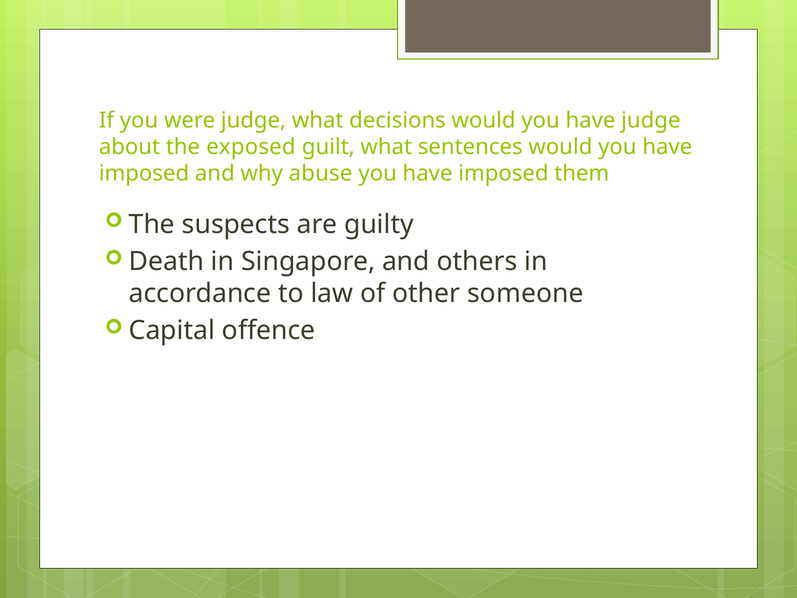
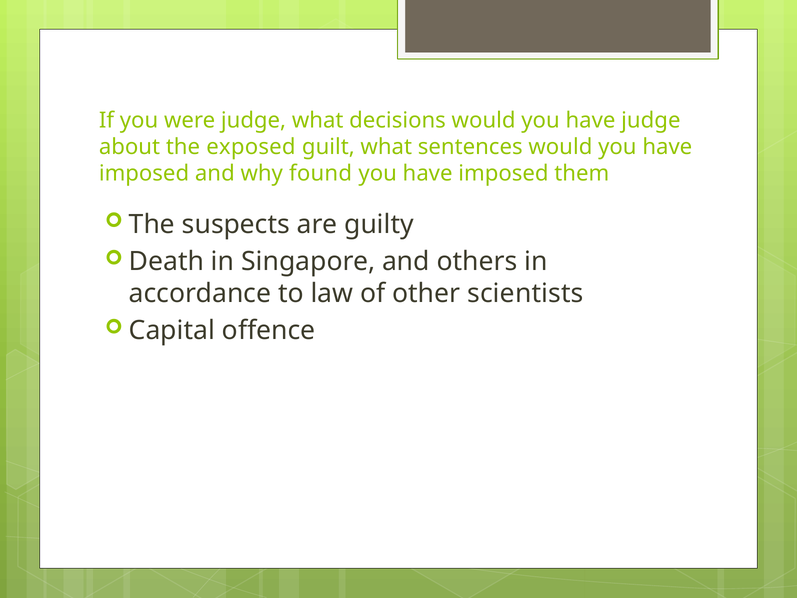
abuse: abuse -> found (321, 173)
someone: someone -> scientists (525, 293)
